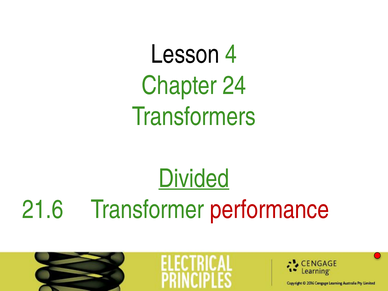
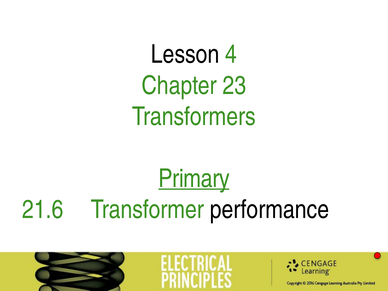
24: 24 -> 23 (234, 85)
Divided: Divided -> Primary (194, 179)
performance colour: red -> black (269, 210)
